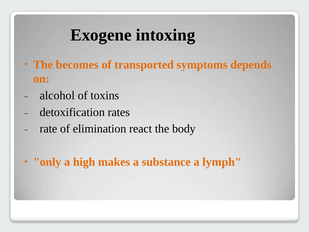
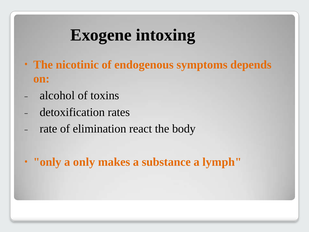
becomes: becomes -> nicotinic (77, 65)
transported: transported -> endogenous (144, 65)
a high: high -> only (84, 162)
